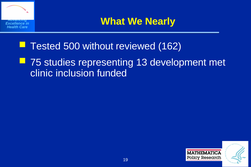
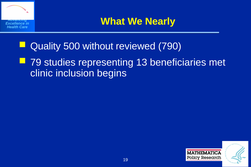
Tested: Tested -> Quality (45, 46)
162: 162 -> 790 (170, 46)
75: 75 -> 79 (36, 63)
development: development -> beneficiaries (178, 63)
funded: funded -> begins (112, 73)
